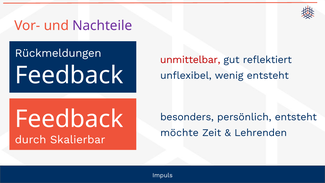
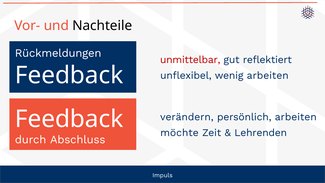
Nachteile colour: purple -> black (102, 26)
wenig entsteht: entsteht -> arbeiten (268, 75)
besonders: besonders -> verändern (187, 117)
persönlich entsteht: entsteht -> arbeiten (296, 117)
Skalierbar: Skalierbar -> Abschluss (78, 139)
